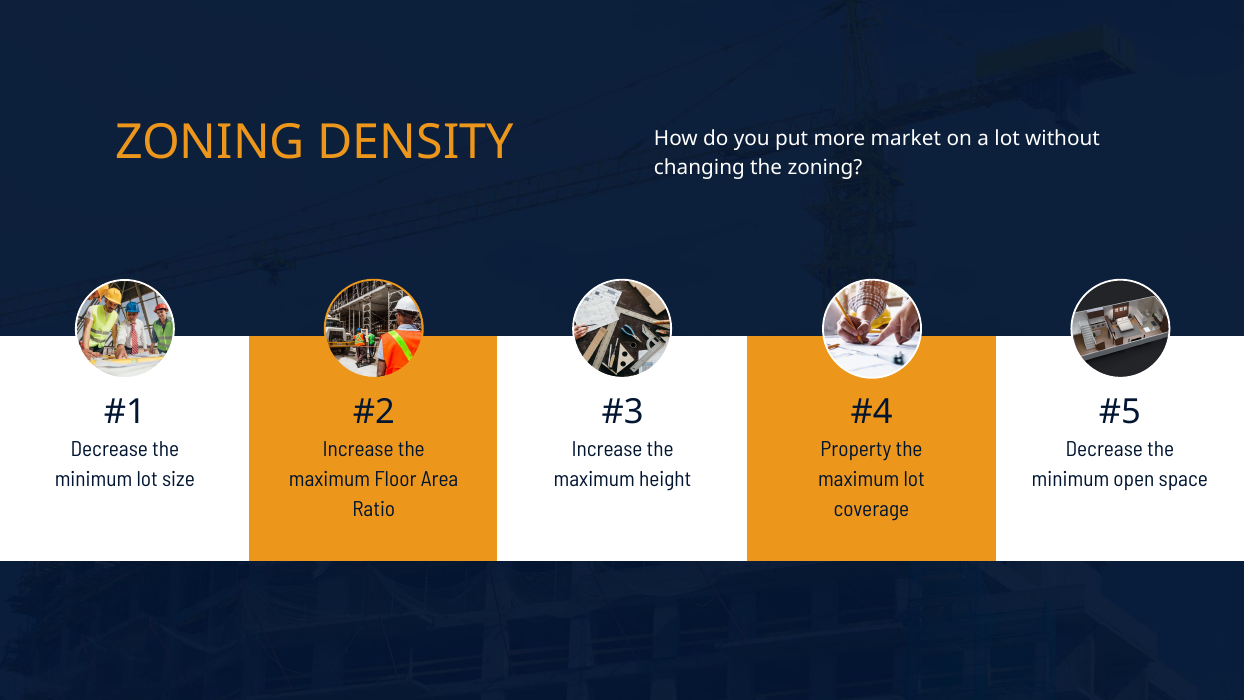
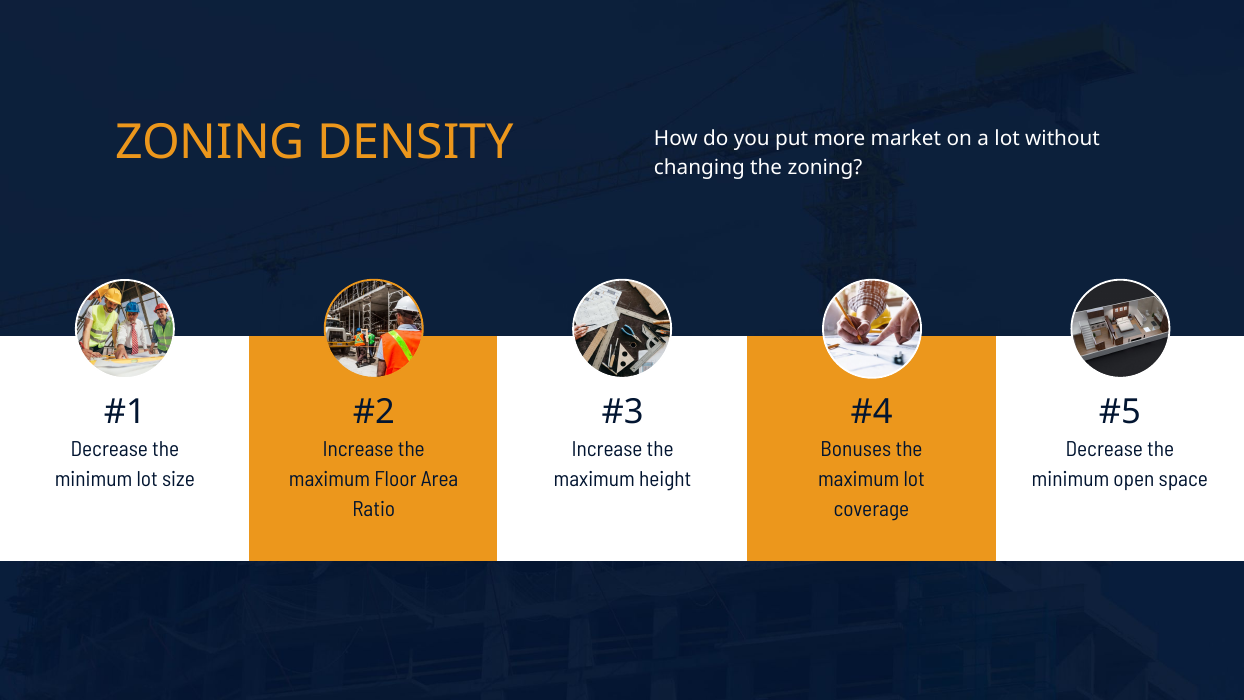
Property: Property -> Bonuses (856, 450)
